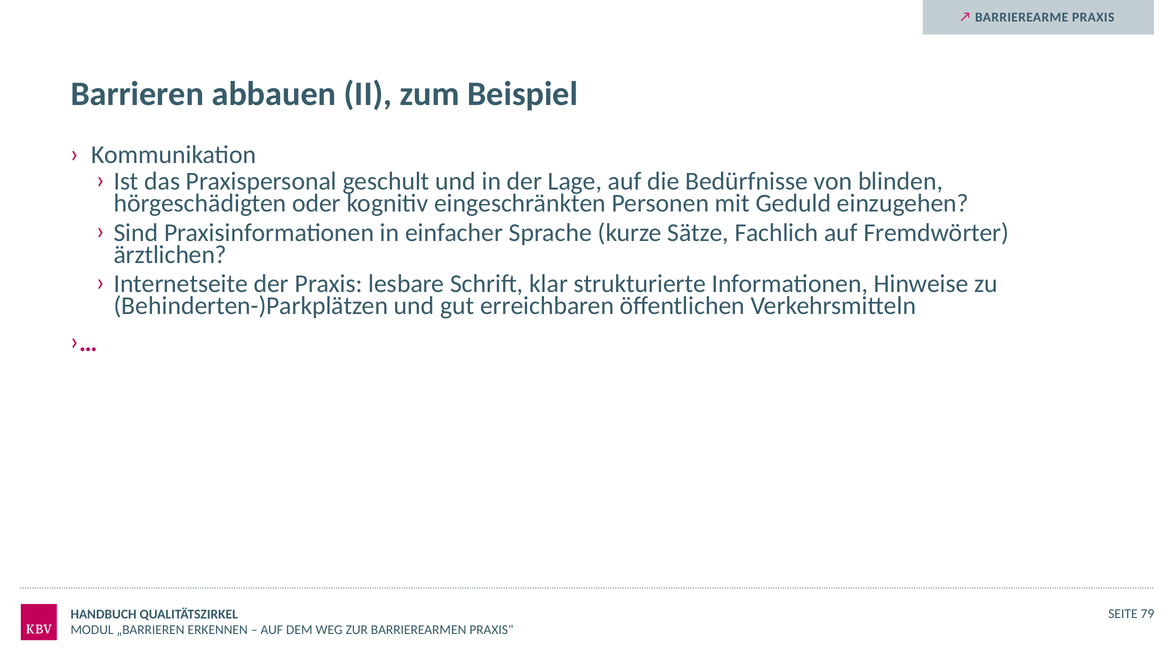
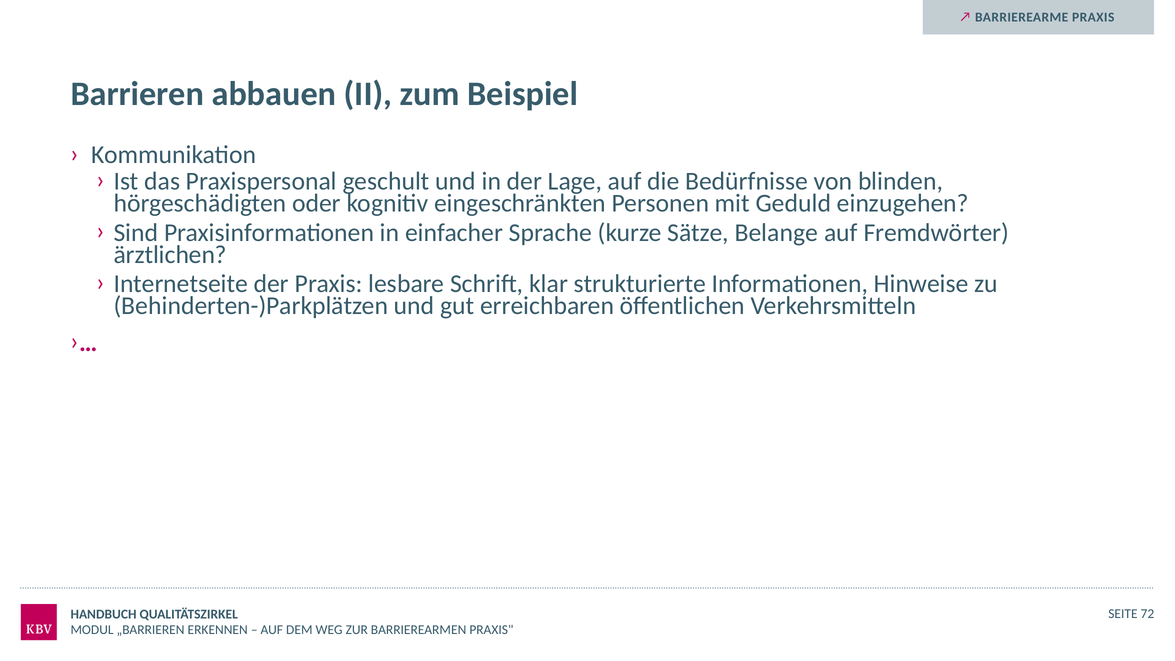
Fachlich: Fachlich -> Belange (776, 233)
79: 79 -> 72 (1147, 614)
